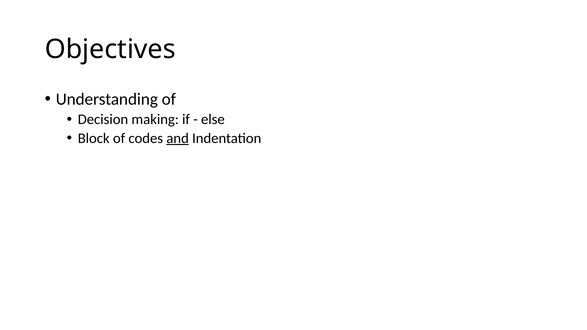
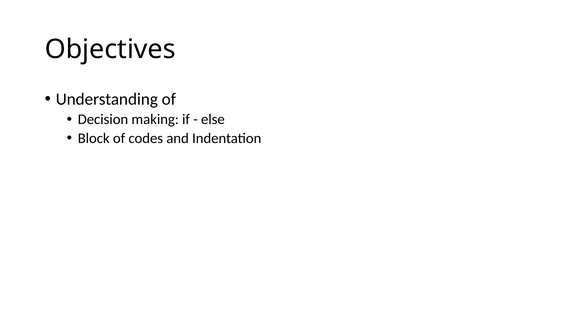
and underline: present -> none (178, 138)
